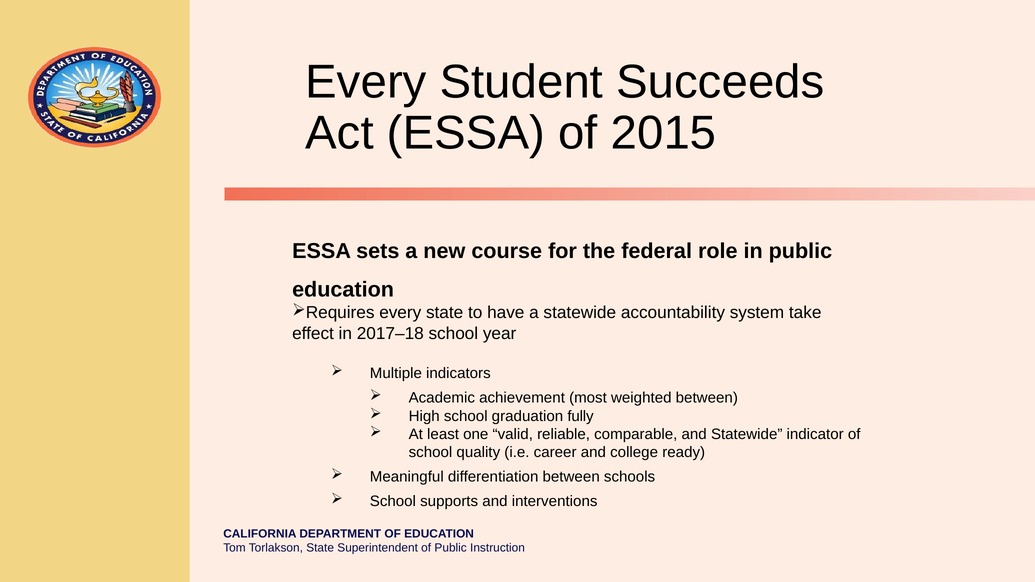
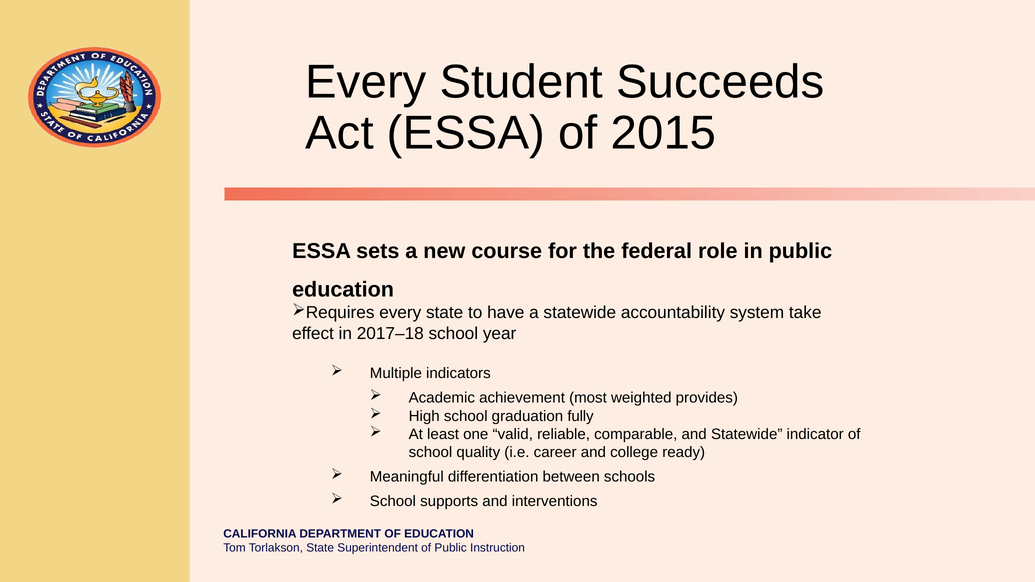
weighted between: between -> provides (707, 398)
